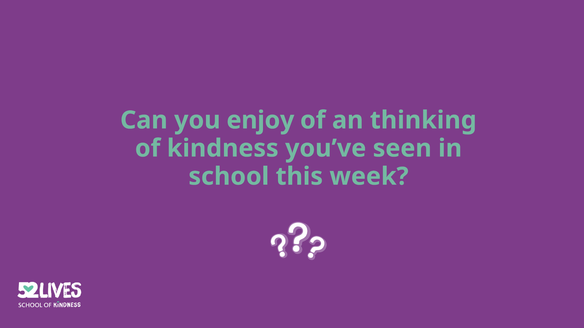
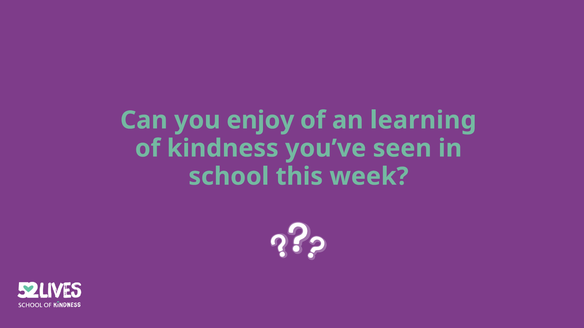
thinking: thinking -> learning (423, 120)
